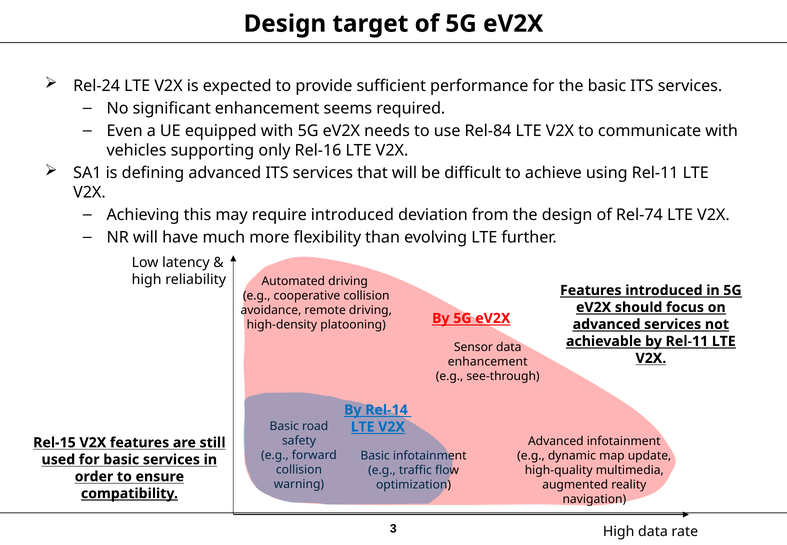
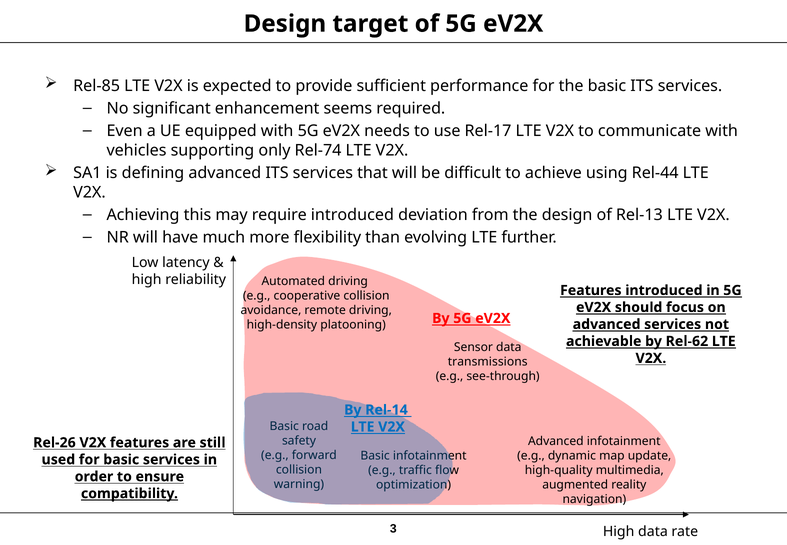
Rel-24: Rel-24 -> Rel-85 (97, 86)
Rel-84: Rel-84 -> Rel-17 (488, 131)
Rel-16: Rel-16 -> Rel-74 (318, 150)
using Rel-11: Rel-11 -> Rel-44 (655, 173)
Rel-74: Rel-74 -> Rel-13 (639, 215)
by Rel-11: Rel-11 -> Rel-62 (687, 341)
enhancement: enhancement -> transmissions (488, 362)
Rel-15: Rel-15 -> Rel-26 (54, 443)
